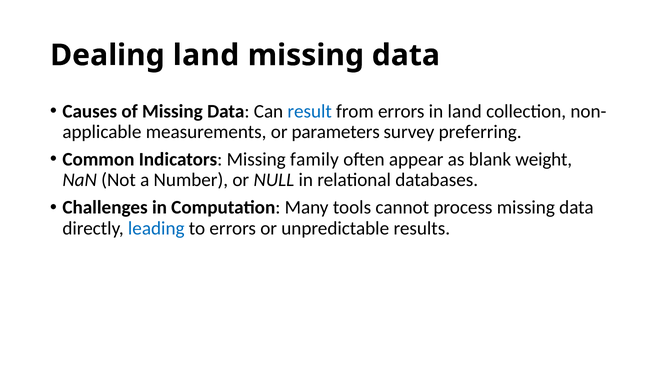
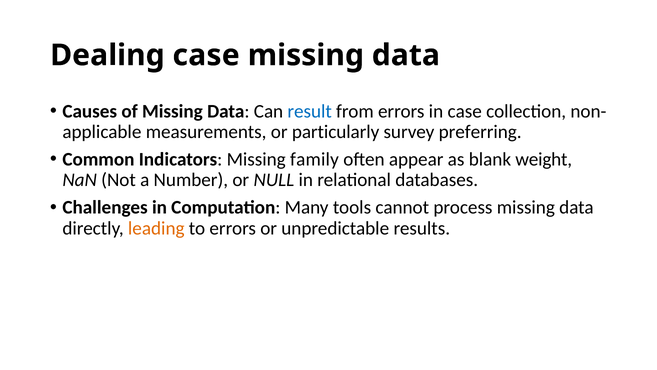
Dealing land: land -> case (206, 55)
in land: land -> case (465, 111)
parameters: parameters -> particularly (336, 132)
leading colour: blue -> orange (156, 228)
